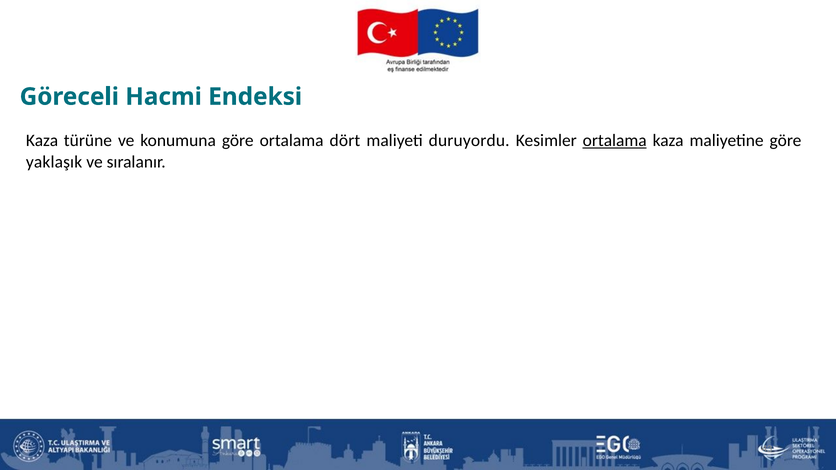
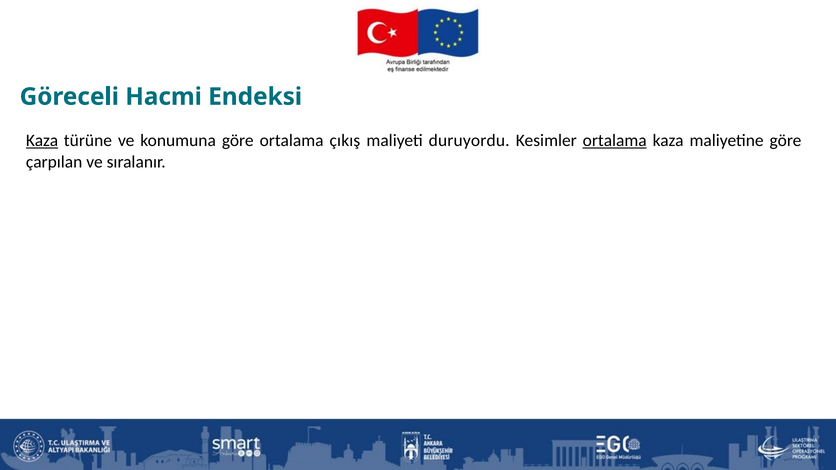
Kaza underline: none -> present (42, 141)
dört: dört -> çıkış (345, 141)
yaklaşık: yaklaşık -> çarpılan (54, 162)
